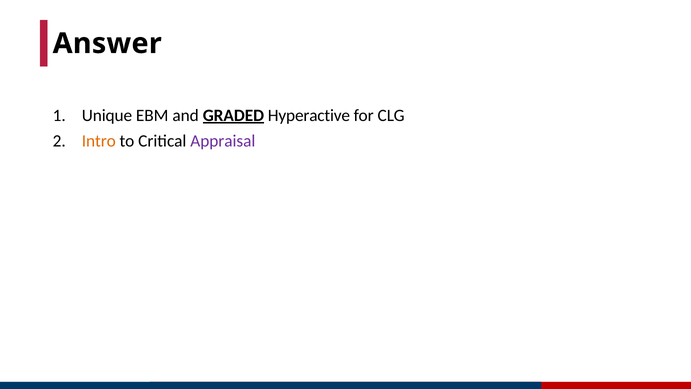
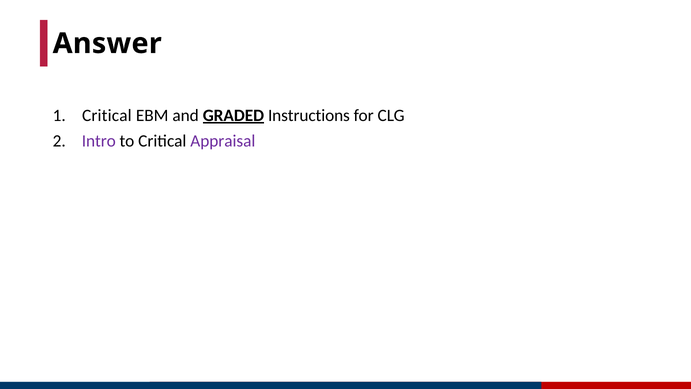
Unique: Unique -> Critical (107, 115)
Hyperactive: Hyperactive -> Instructions (309, 115)
Intro colour: orange -> purple (99, 141)
